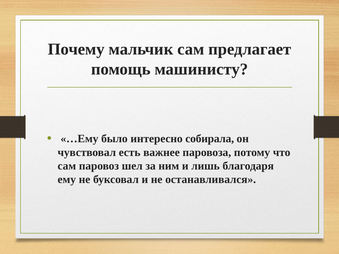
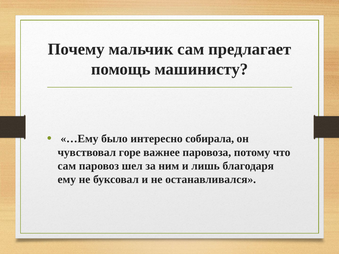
есть: есть -> горе (130, 152)
